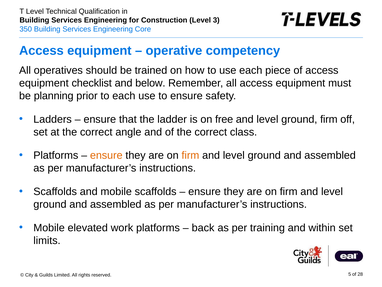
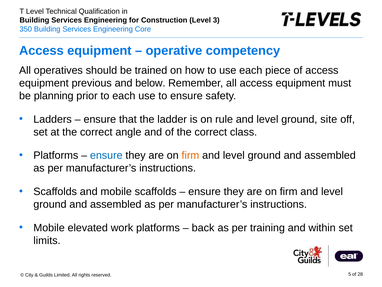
checklist: checklist -> previous (92, 83)
free: free -> rule (224, 119)
ground firm: firm -> site (329, 119)
ensure colour: orange -> blue (106, 155)
